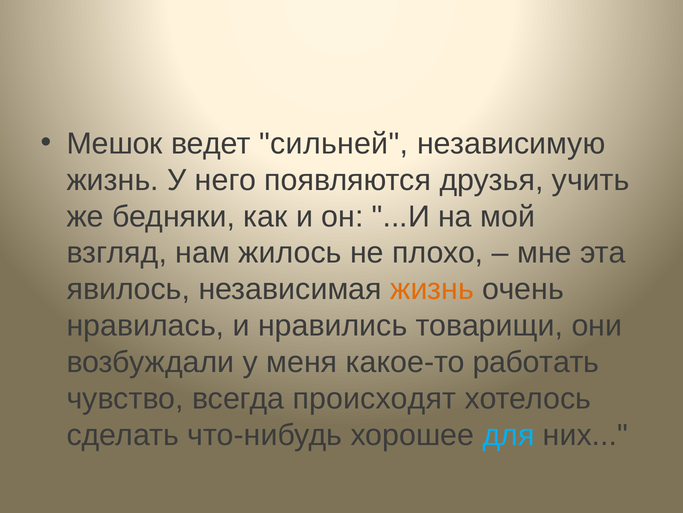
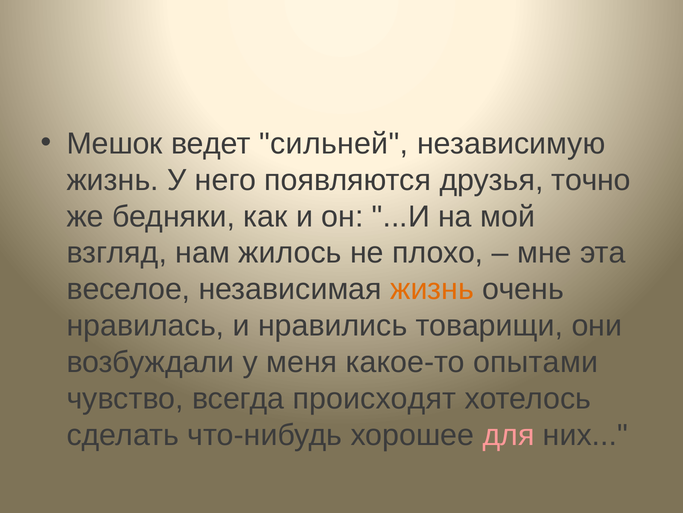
учить: учить -> точно (591, 180)
явилось: явилось -> веселое (128, 289)
работать: работать -> опытами (536, 362)
для colour: light blue -> pink (509, 435)
